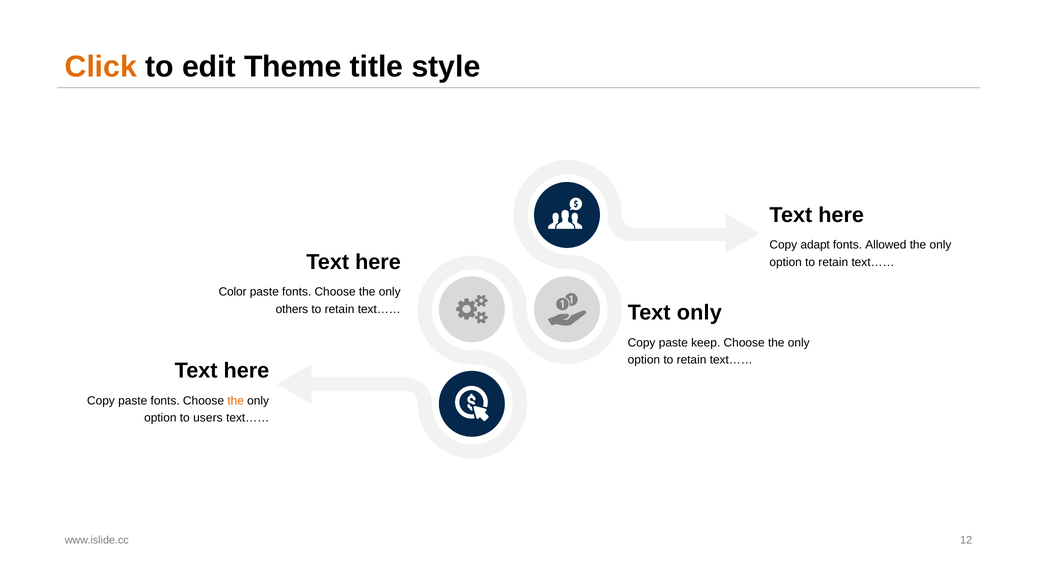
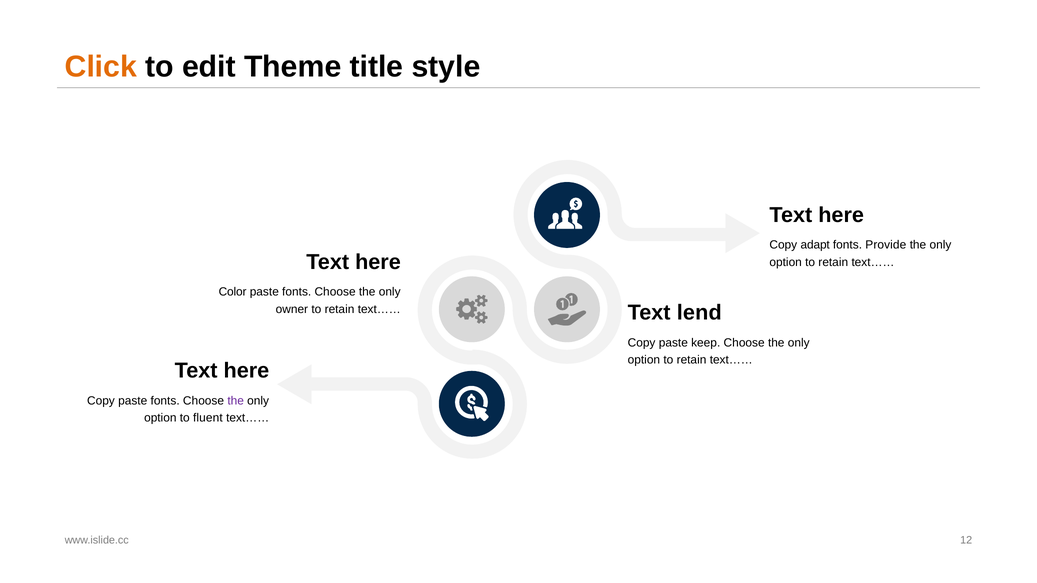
Allowed: Allowed -> Provide (886, 245)
Text only: only -> lend (699, 313)
others: others -> owner (292, 309)
the colour: orange -> purple (236, 401)
users: users -> fluent (208, 418)
